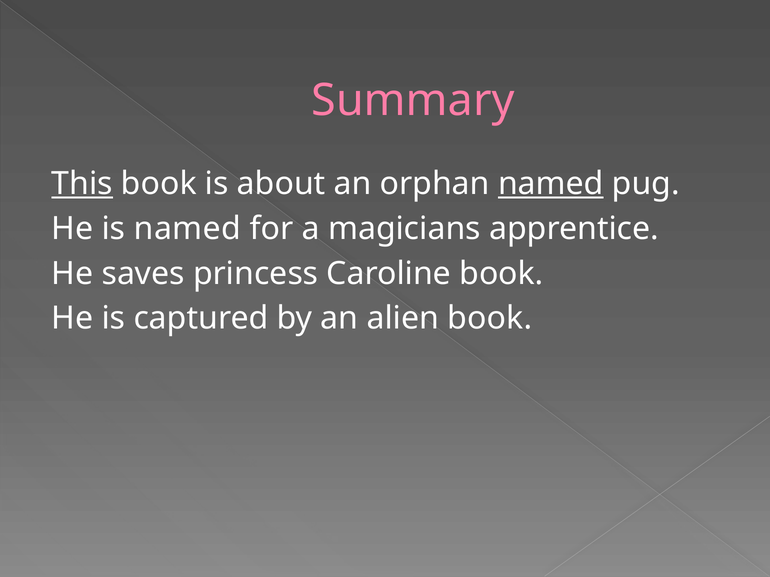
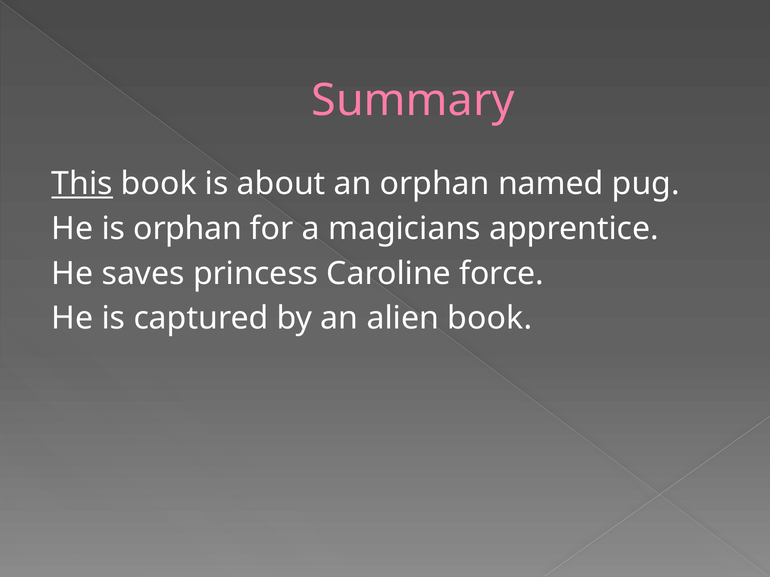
named underline: present -> none (551, 184)
is named: named -> orphan (188, 229)
Caroline book: book -> force (502, 274)
